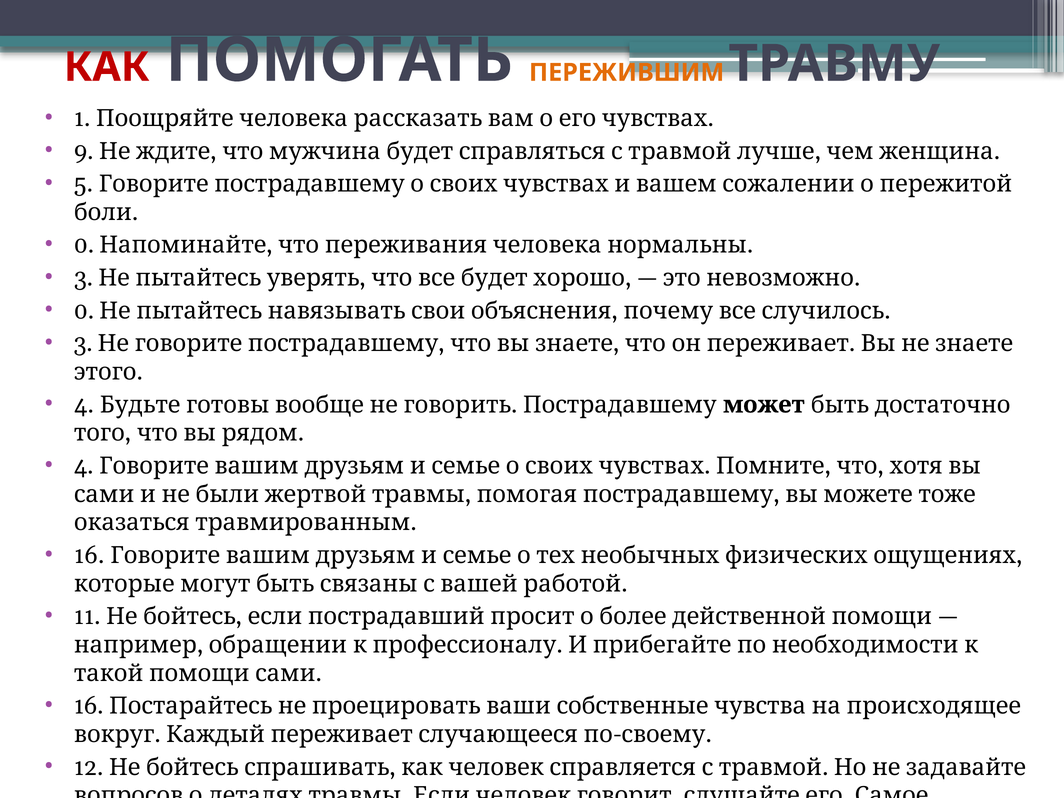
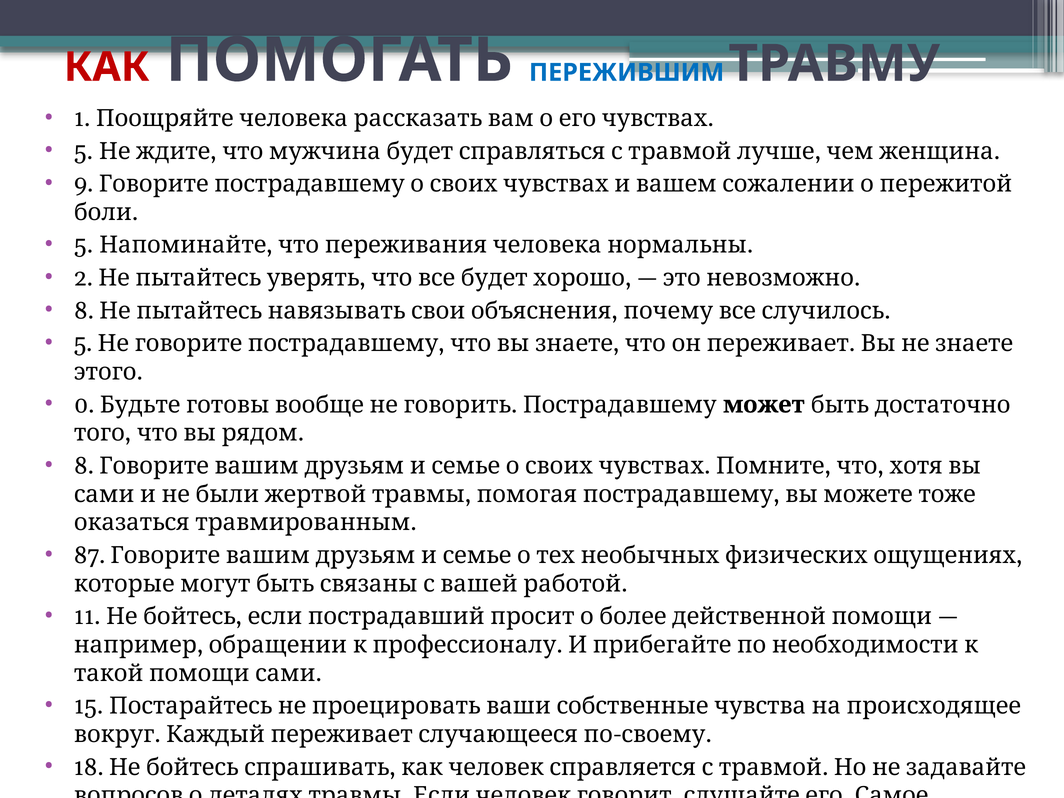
ПЕРЕЖИВШИМ colour: orange -> blue (627, 73)
9: 9 -> 5 (84, 151)
5: 5 -> 9 (84, 184)
0: 0 -> 5 (84, 245)
3: 3 -> 2 (83, 278)
0: 0 -> 8 (84, 311)
3: 3 -> 5 (83, 344)
4: 4 -> 0 (84, 405)
4: 4 -> 8 (84, 466)
16: 16 -> 87 (89, 555)
16: 16 -> 15 (89, 706)
12: 12 -> 18 (89, 767)
